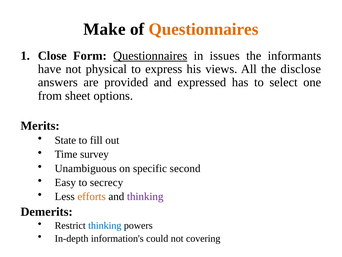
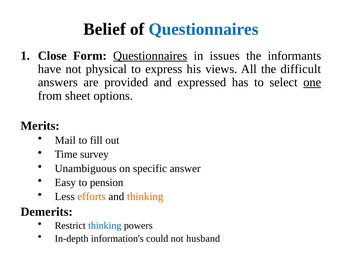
Make: Make -> Belief (105, 29)
Questionnaires colour: orange -> blue (204, 29)
disclose: disclose -> difficult (301, 69)
one underline: none -> present (312, 82)
State: State -> Mail (65, 140)
second: second -> answer (185, 168)
secrecy: secrecy -> pension (107, 182)
thinking colour: purple -> orange (145, 196)
covering: covering -> husband (203, 238)
